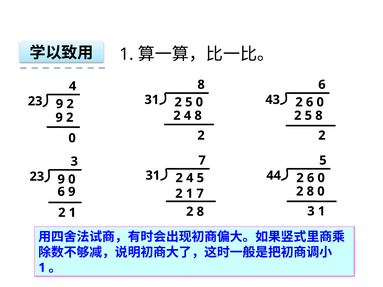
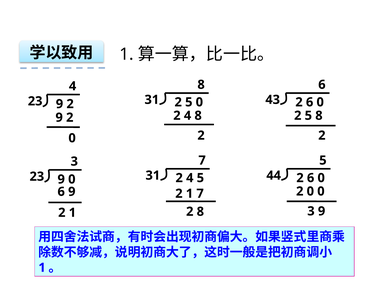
8: 8 -> 0 (310, 191)
3 1: 1 -> 9 (322, 211)
